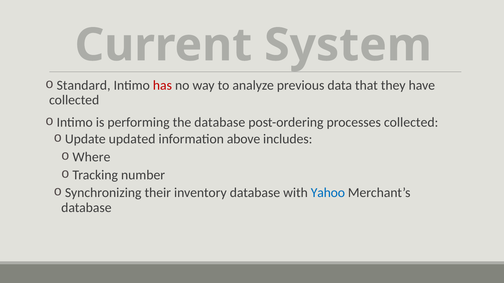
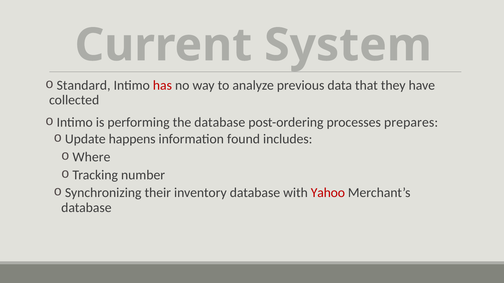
processes collected: collected -> prepares (411, 122)
updated: updated -> happens (132, 139)
above: above -> found (243, 139)
Yahoo colour: blue -> red (328, 193)
